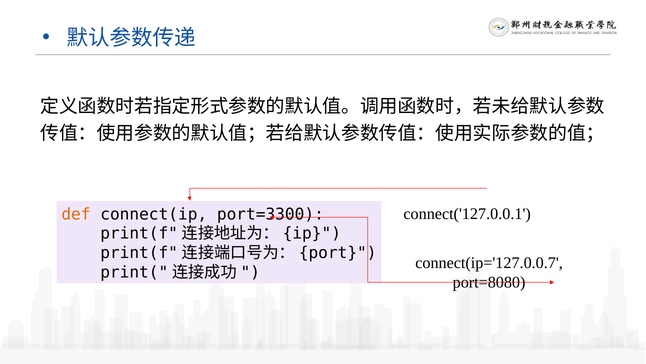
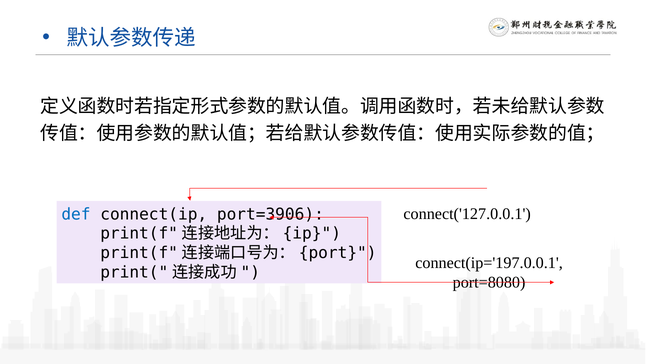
def colour: orange -> blue (76, 214)
port=3300: port=3300 -> port=3906 (270, 214)
connect(ip='127.0.0.7: connect(ip='127.0.0.7 -> connect(ip='197.0.0.1 (489, 263)
